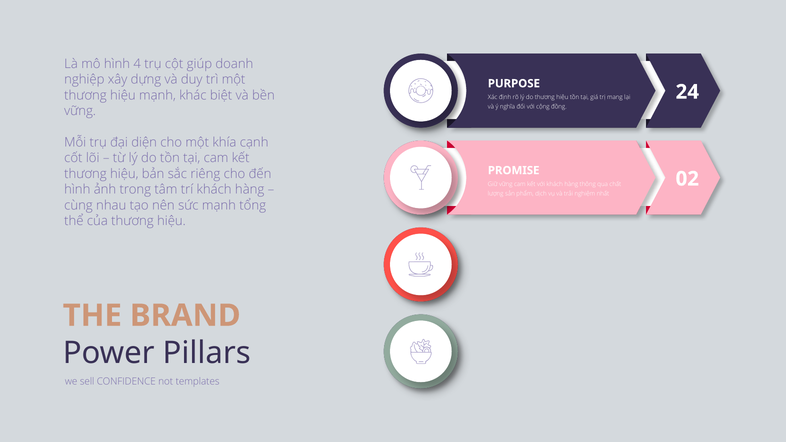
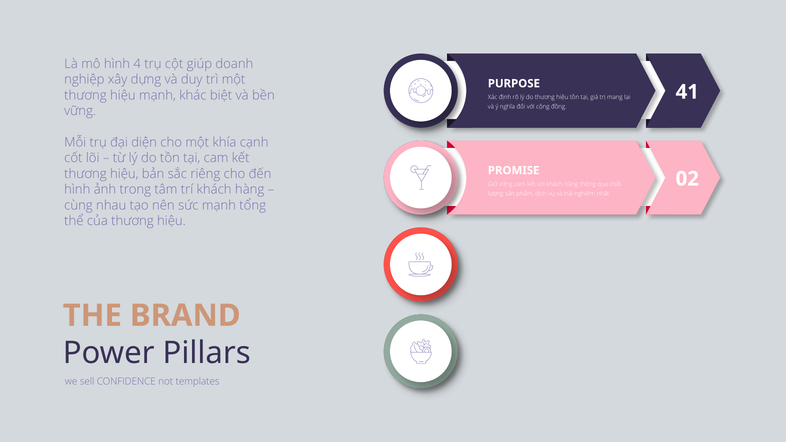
24: 24 -> 41 (687, 92)
